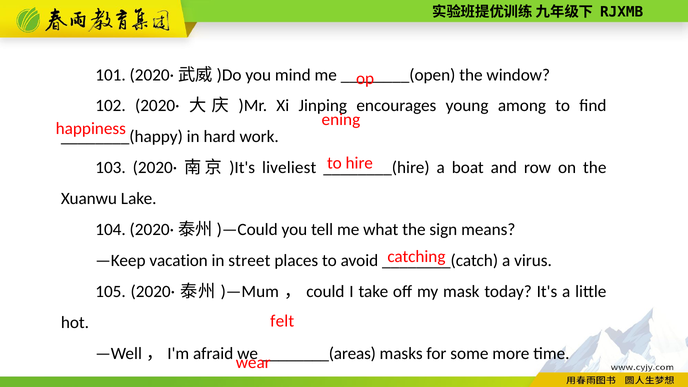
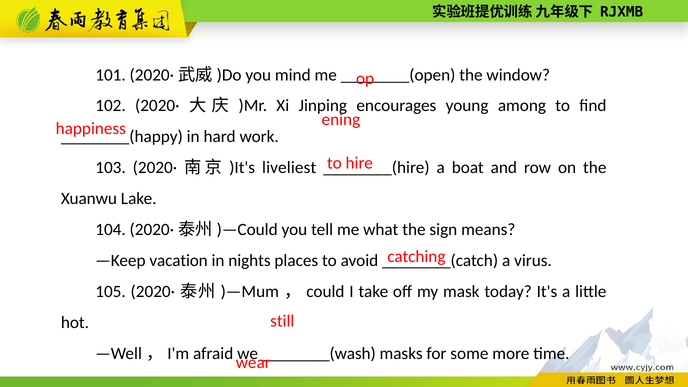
street: street -> nights (249, 261)
felt: felt -> still (282, 321)
________(areas: ________(areas -> ________(wash (319, 353)
